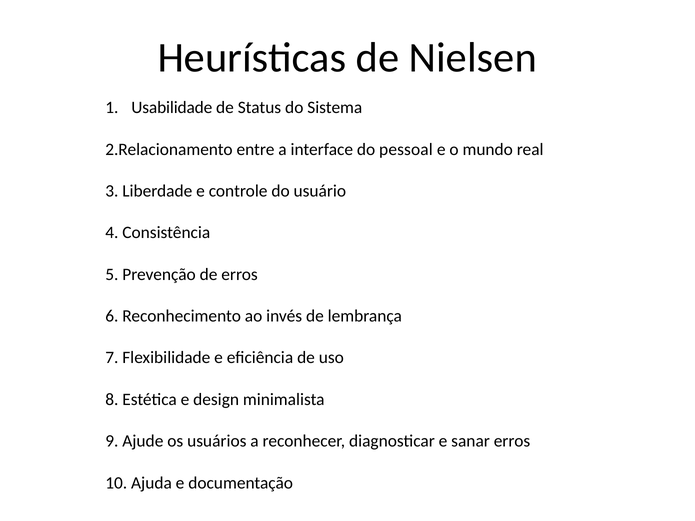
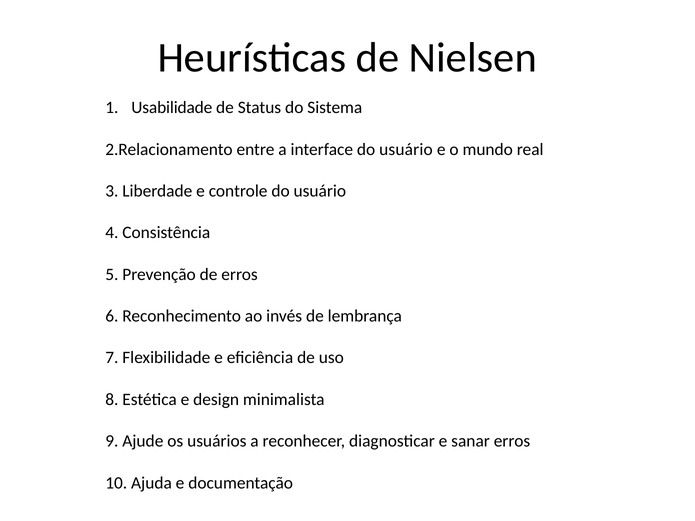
interface do pessoal: pessoal -> usuário (406, 149)
